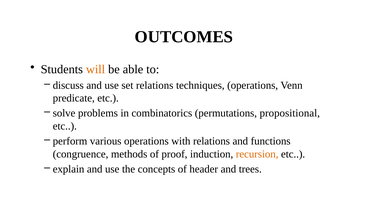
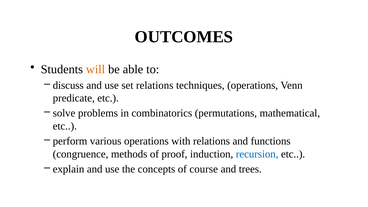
propositional: propositional -> mathematical (290, 113)
recursion colour: orange -> blue (257, 154)
header: header -> course (204, 169)
